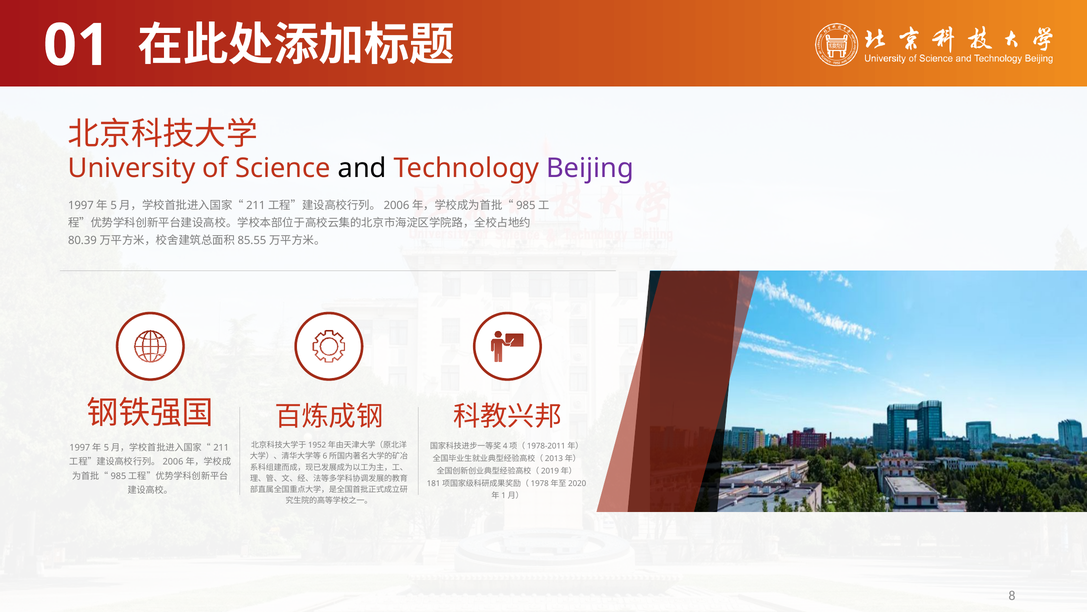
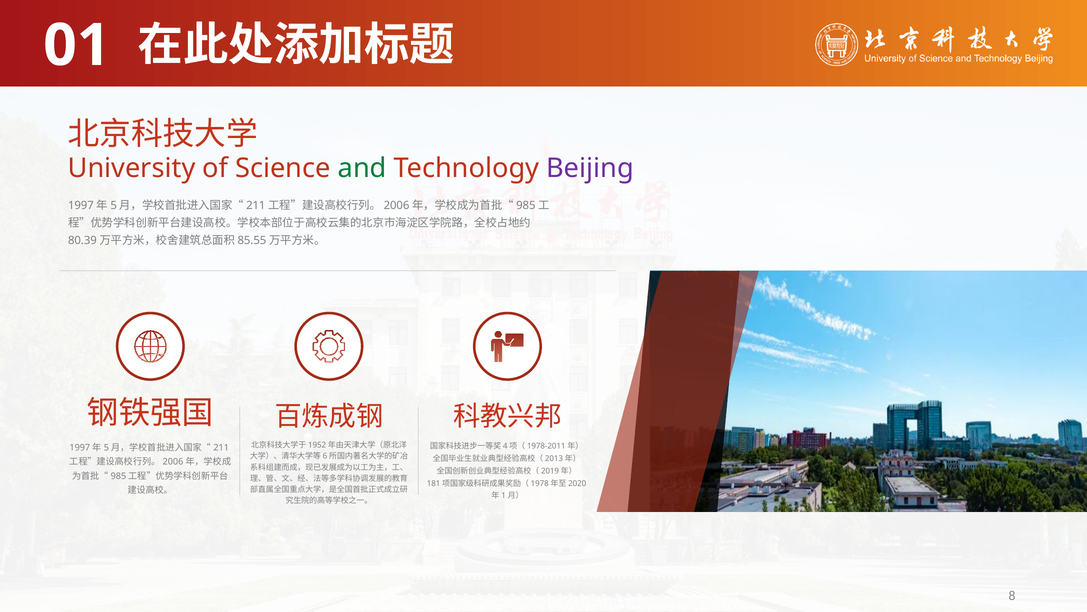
and colour: black -> green (362, 168)
